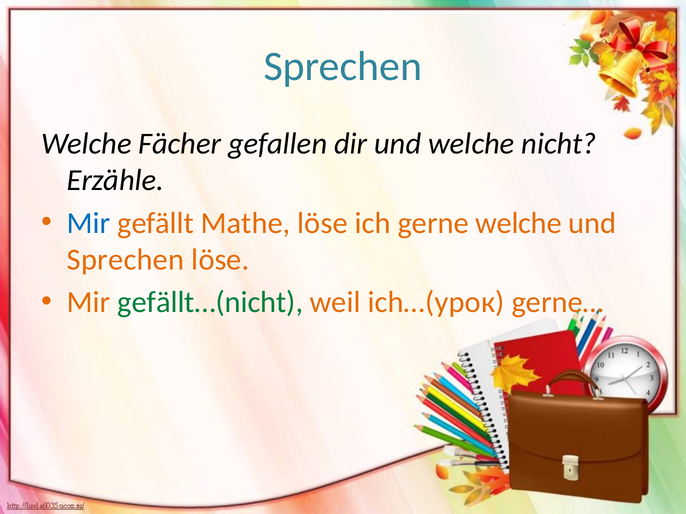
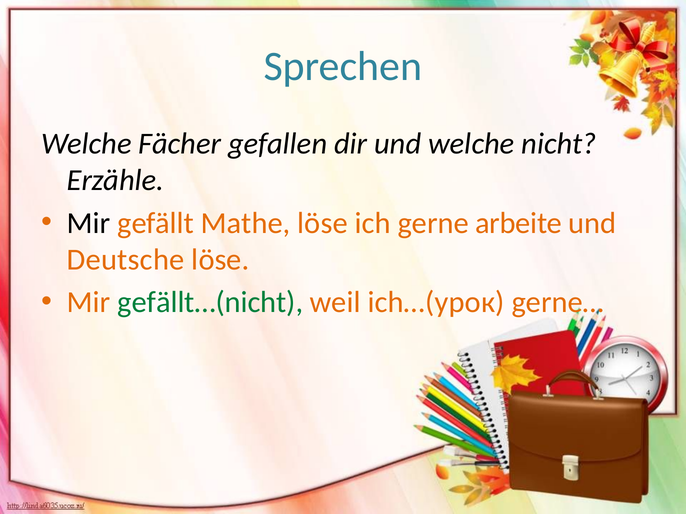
Mir colour: blue -> black (89, 223)
gerne welche: welche -> arbeite (519, 223)
Sprechen: Sprechen -> Deutsche (126, 260)
